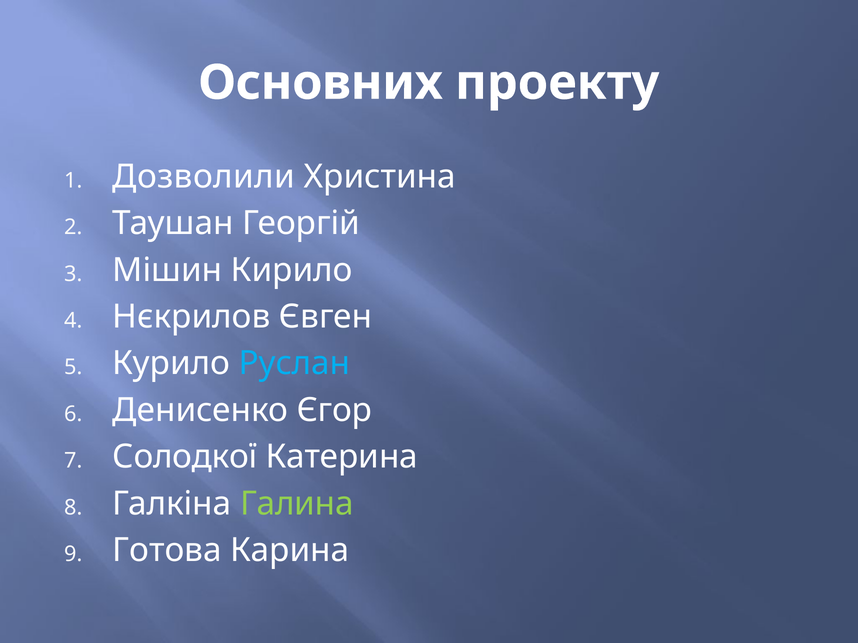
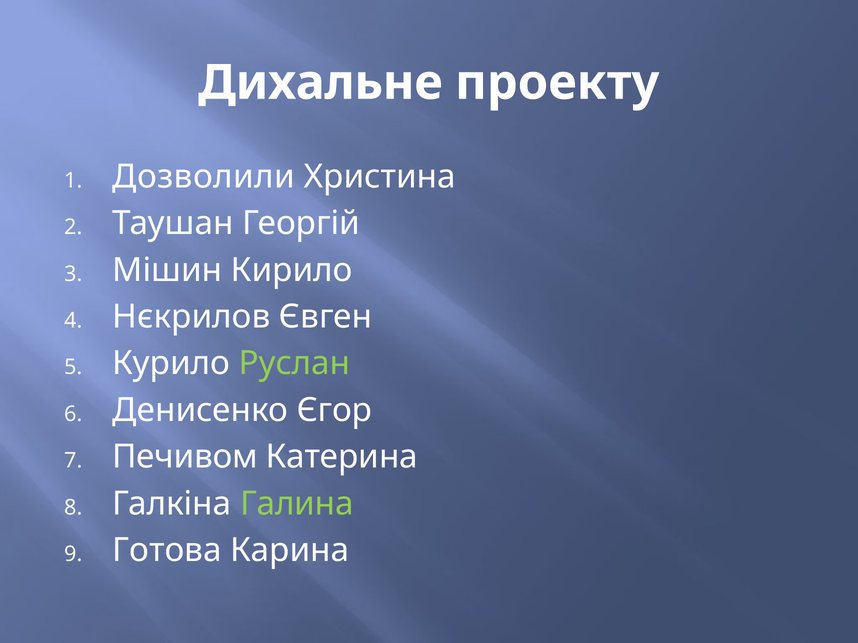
Основних: Основних -> Дихальне (320, 83)
Руслан colour: light blue -> light green (294, 364)
Солодкої: Солодкої -> Печивом (185, 457)
